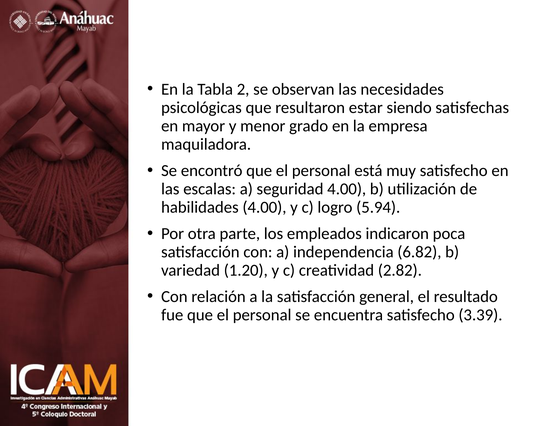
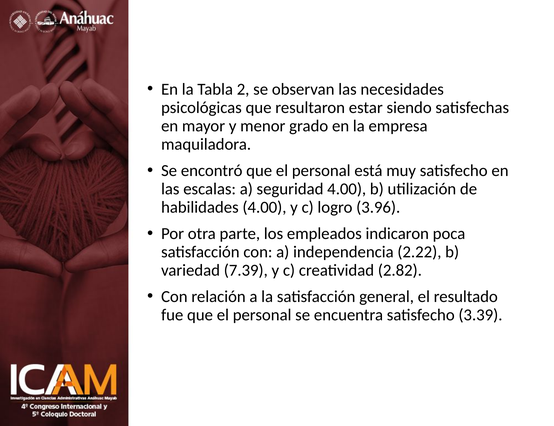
5.94: 5.94 -> 3.96 (378, 207)
6.82: 6.82 -> 2.22 (419, 252)
1.20: 1.20 -> 7.39 (246, 270)
